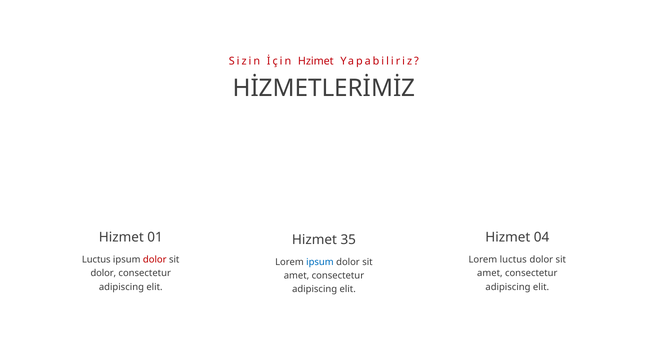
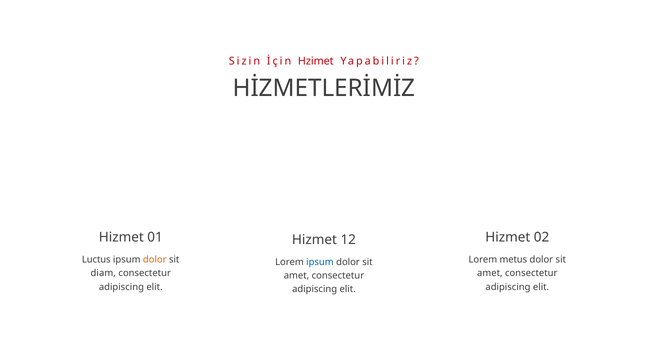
04: 04 -> 02 (542, 238)
35: 35 -> 12 (348, 240)
dolor colour: red -> orange (155, 260)
Lorem luctus: luctus -> metus (513, 260)
dolor: dolor -> diam (103, 274)
